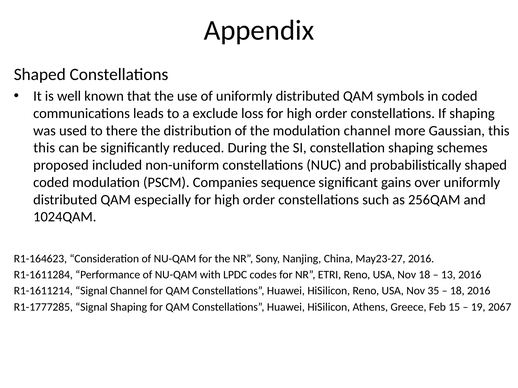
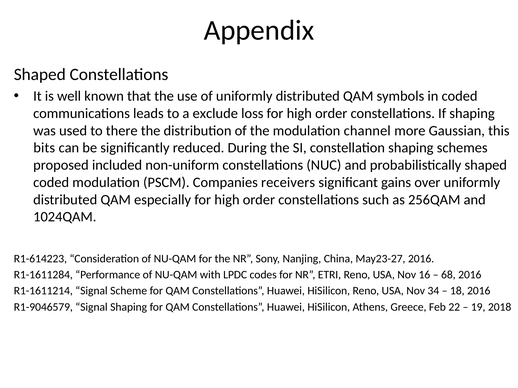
this: this -> bits (44, 148)
sequence: sequence -> receivers (288, 183)
R1-164623: R1-164623 -> R1-614223 (40, 259)
Nov 18: 18 -> 16 (424, 275)
13: 13 -> 68 (448, 275)
Signal Channel: Channel -> Scheme (129, 291)
35: 35 -> 34 (433, 291)
R1-1777285: R1-1777285 -> R1-9046579 (43, 307)
15: 15 -> 22 (454, 307)
2067: 2067 -> 2018 (500, 307)
